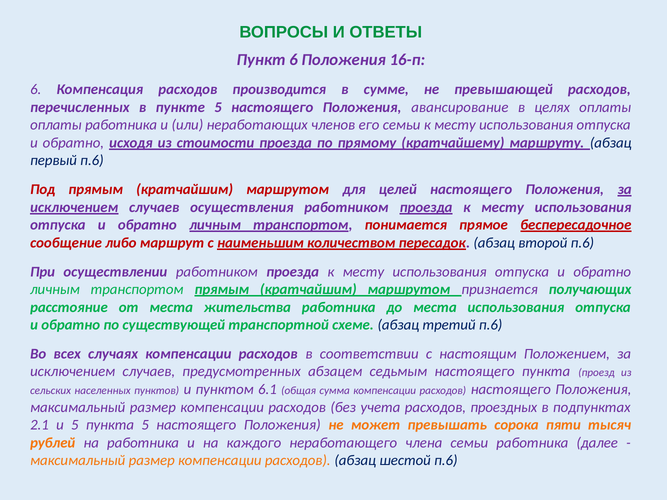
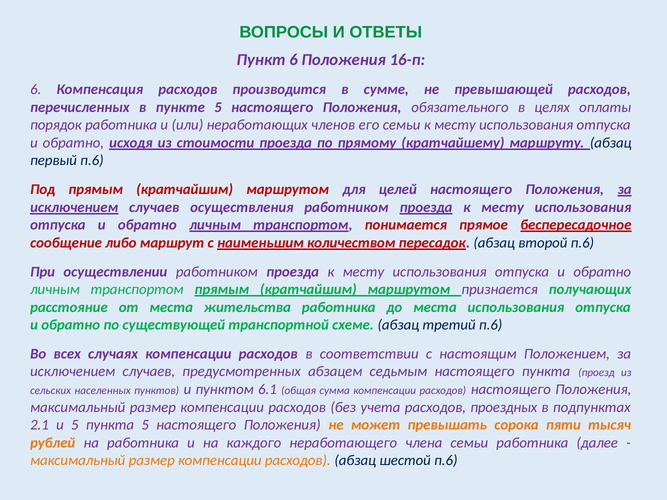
авансирование: авансирование -> обязательного (460, 107)
оплаты: оплаты -> порядок (56, 125)
